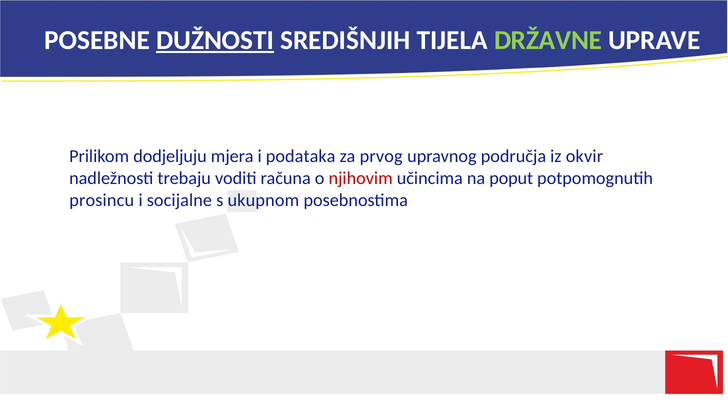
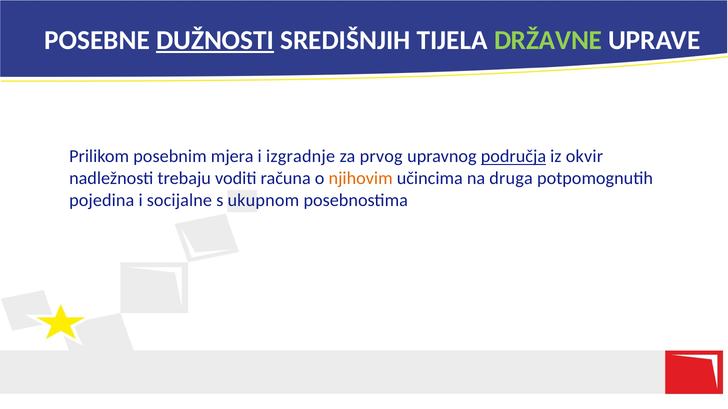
dodjeljuju: dodjeljuju -> posebnim (170, 157)
podataka: podataka -> izgradnje (301, 157)
područja underline: none -> present (513, 157)
njihovim colour: red -> orange (361, 179)
poput: poput -> druga (511, 179)
prosincu: prosincu -> pojedina (102, 200)
